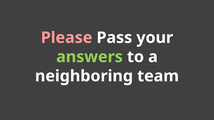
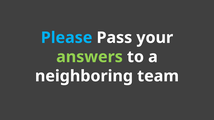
Please colour: pink -> light blue (67, 38)
